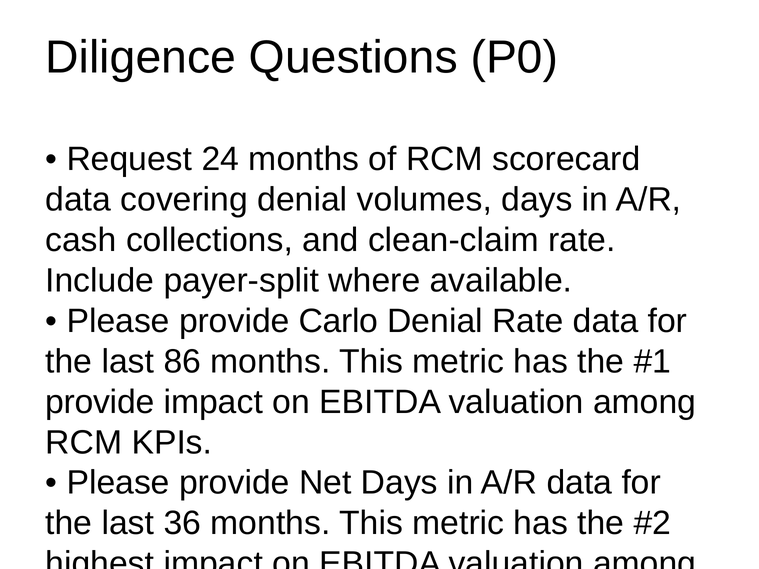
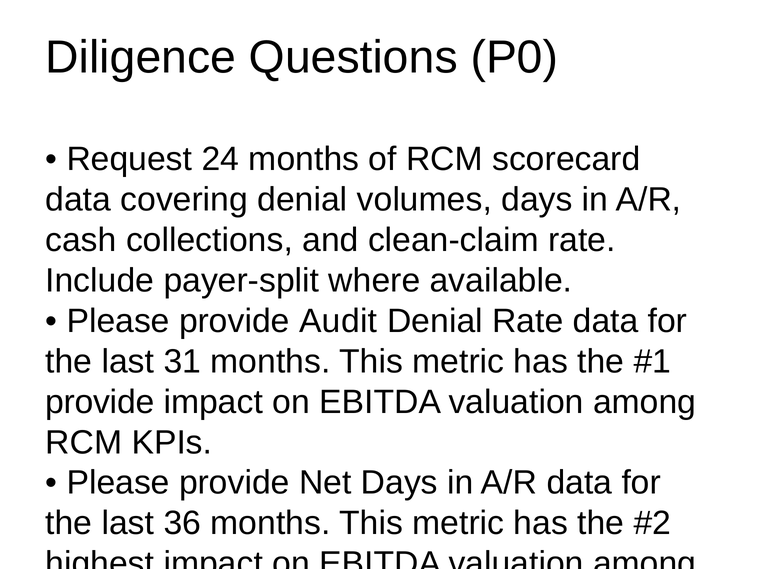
Carlo: Carlo -> Audit (338, 321)
86: 86 -> 31 (182, 362)
